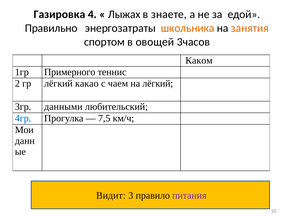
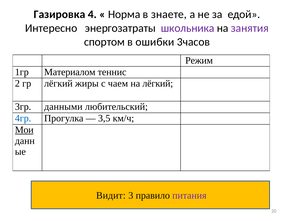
Лыжах: Лыжах -> Норма (124, 14)
Правильно: Правильно -> Интересно (51, 28)
школьника colour: orange -> purple (188, 28)
занятия colour: orange -> purple (250, 28)
овощей: овощей -> ошибки (155, 42)
Каком: Каком -> Режим (199, 60)
Примерного: Примерного -> Материалом (70, 72)
какао: какао -> жиры (87, 83)
7,5: 7,5 -> 3,5 (104, 118)
Мои underline: none -> present (24, 130)
